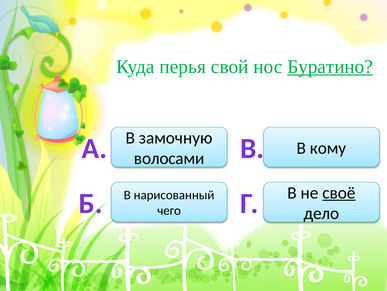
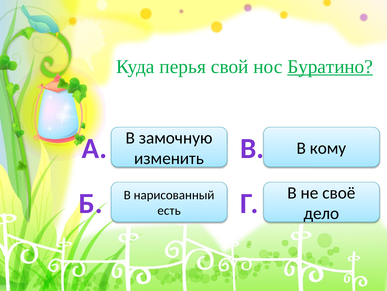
волосами: волосами -> изменить (169, 158)
своё underline: present -> none (339, 192)
чего: чего -> есть (169, 210)
